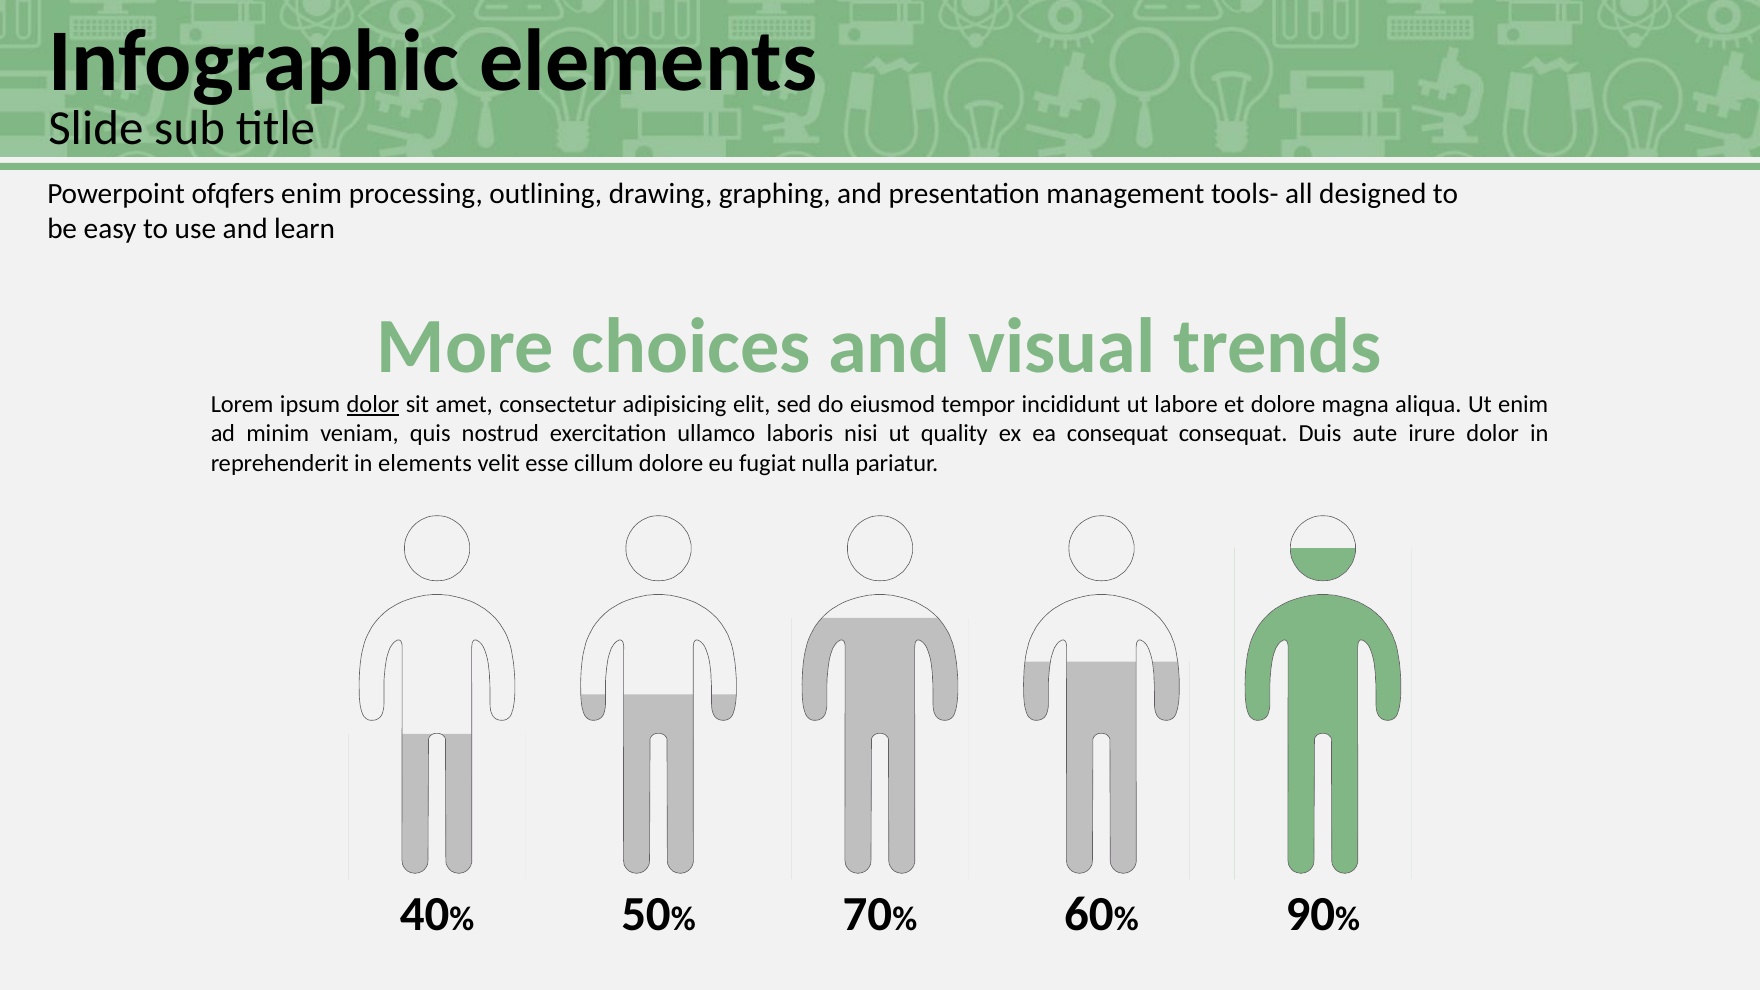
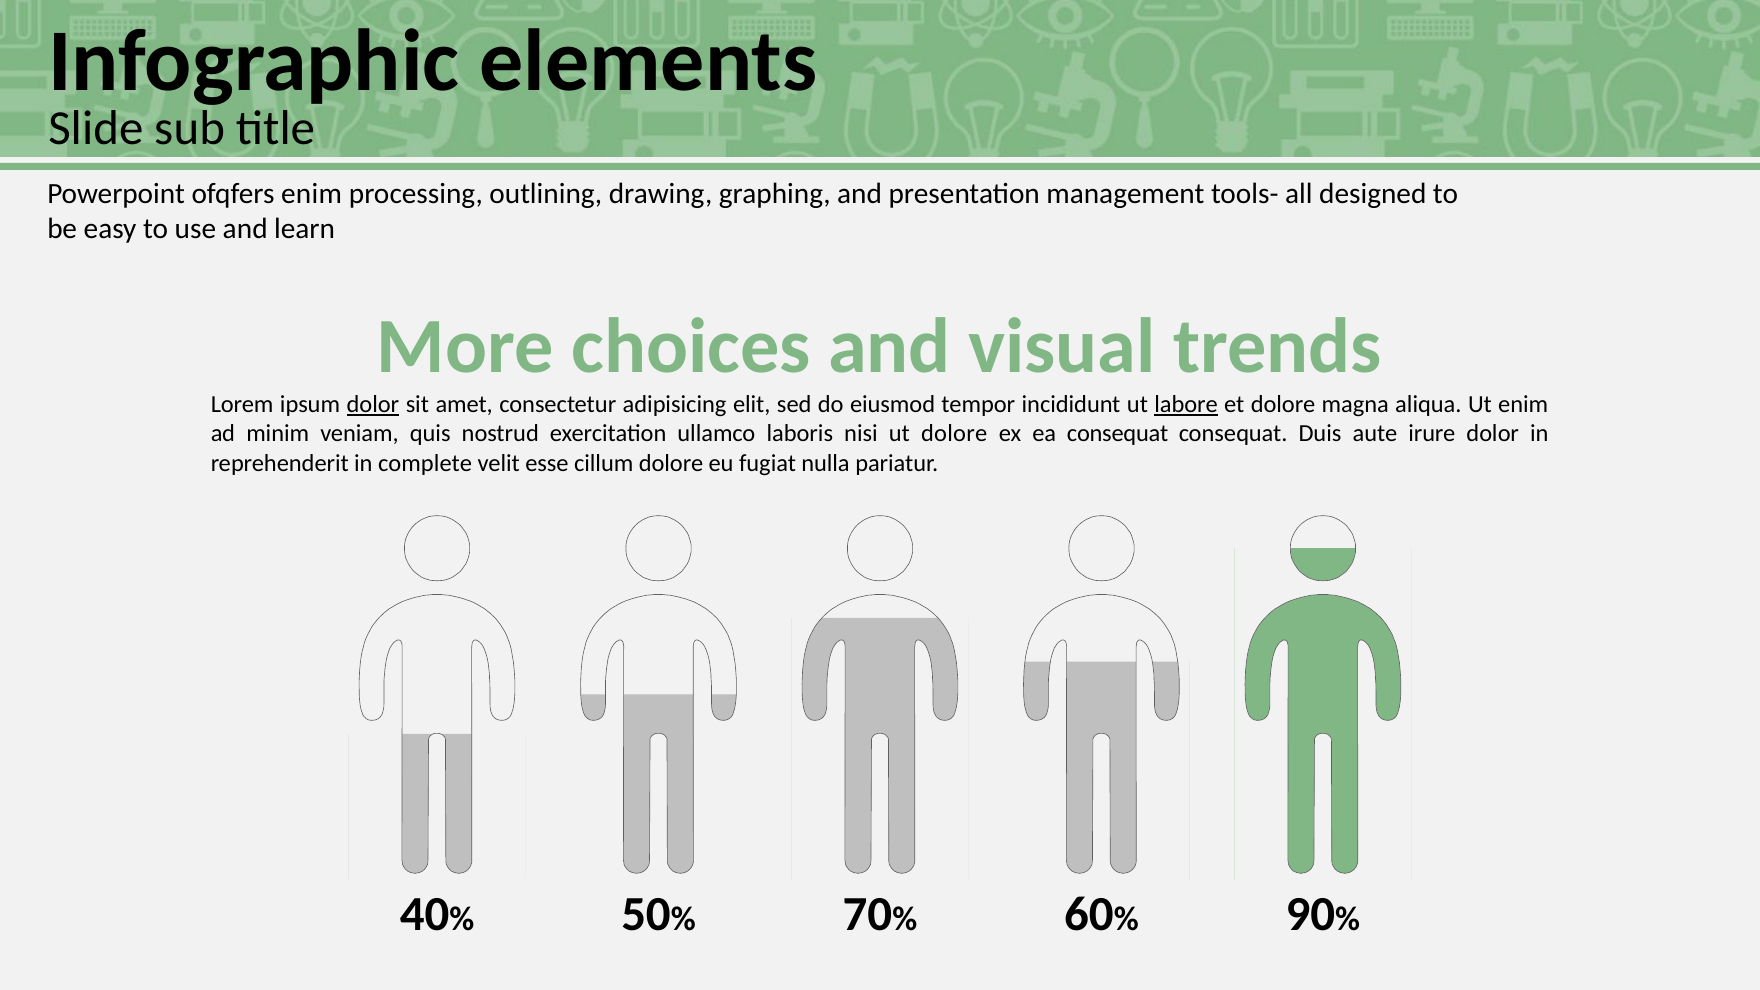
labore underline: none -> present (1186, 404)
ut quality: quality -> dolore (954, 434)
in elements: elements -> complete (425, 463)
